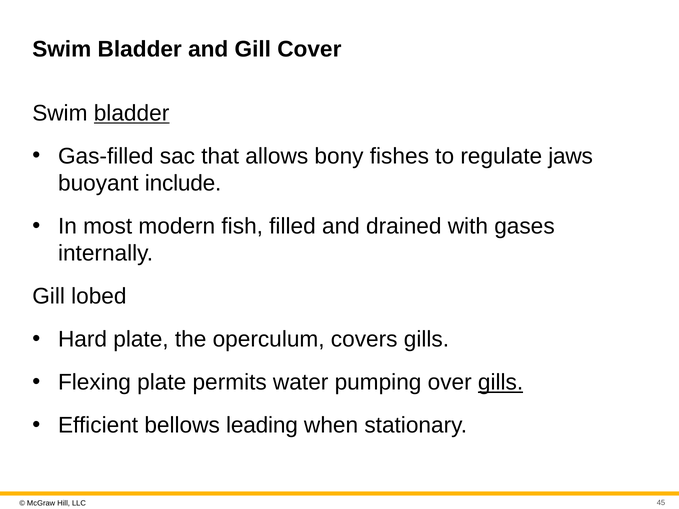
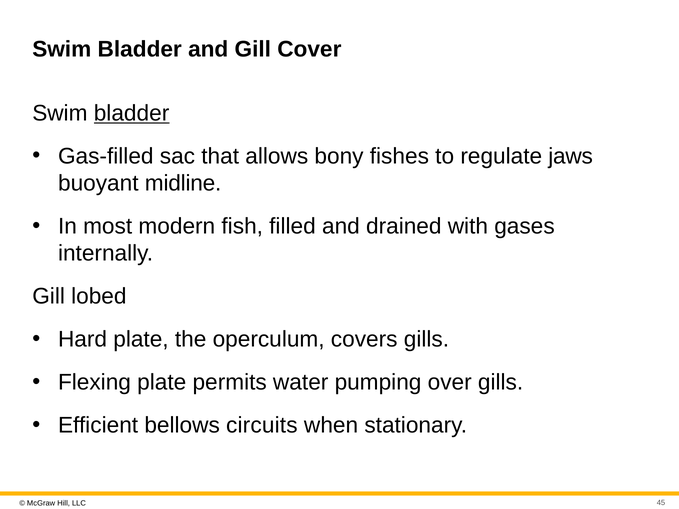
include: include -> midline (183, 184)
gills underline: present -> none (501, 383)
leading: leading -> circuits (262, 426)
